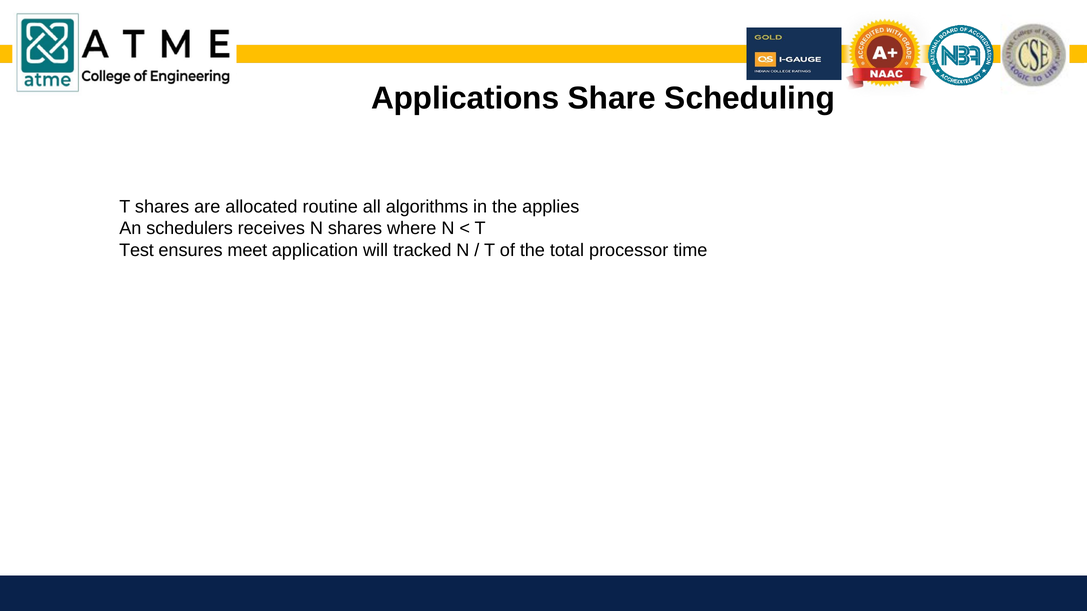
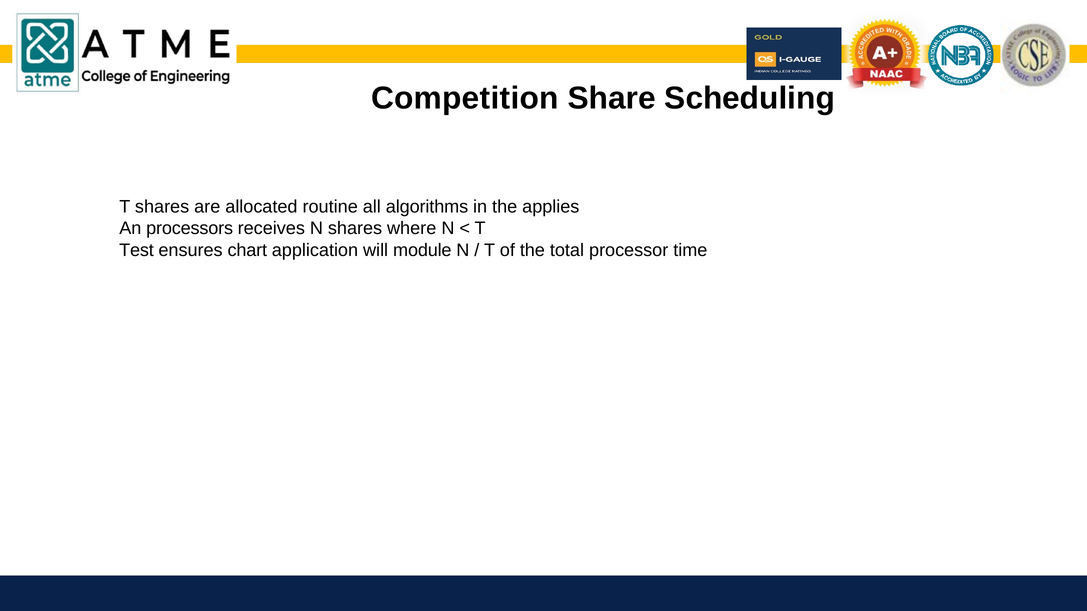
Applications: Applications -> Competition (465, 99)
schedulers: schedulers -> processors (190, 229)
meet: meet -> chart (247, 250)
tracked: tracked -> module (422, 250)
